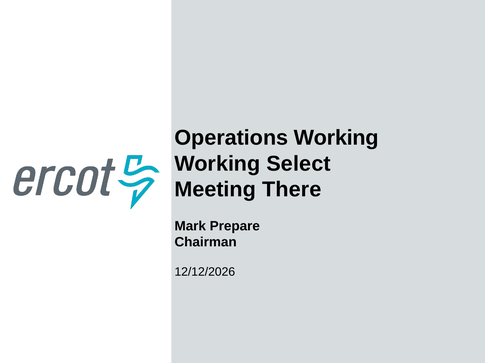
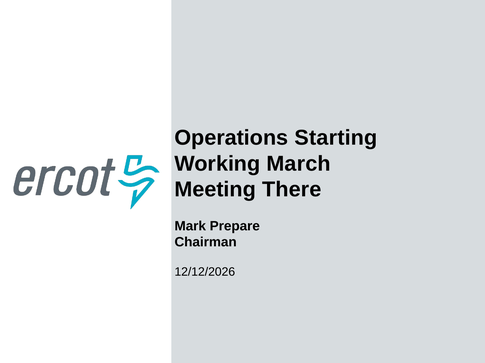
Operations Working: Working -> Starting (336, 138)
Select: Select -> March (299, 164)
